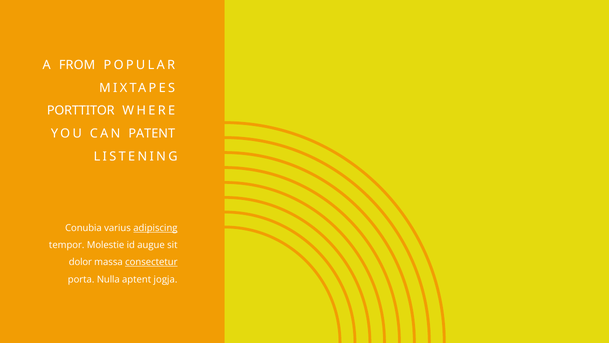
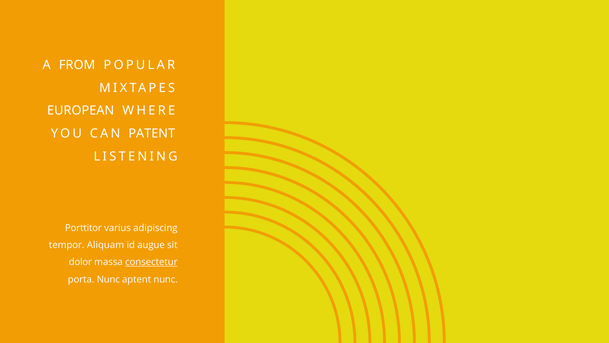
PORTTITOR: PORTTITOR -> EUROPEAN (81, 111)
Conubia: Conubia -> Porttitor (83, 228)
adipiscing underline: present -> none (155, 228)
Molestie: Molestie -> Aliquam (106, 245)
porta Nulla: Nulla -> Nunc (108, 279)
aptent jogja: jogja -> nunc (166, 279)
